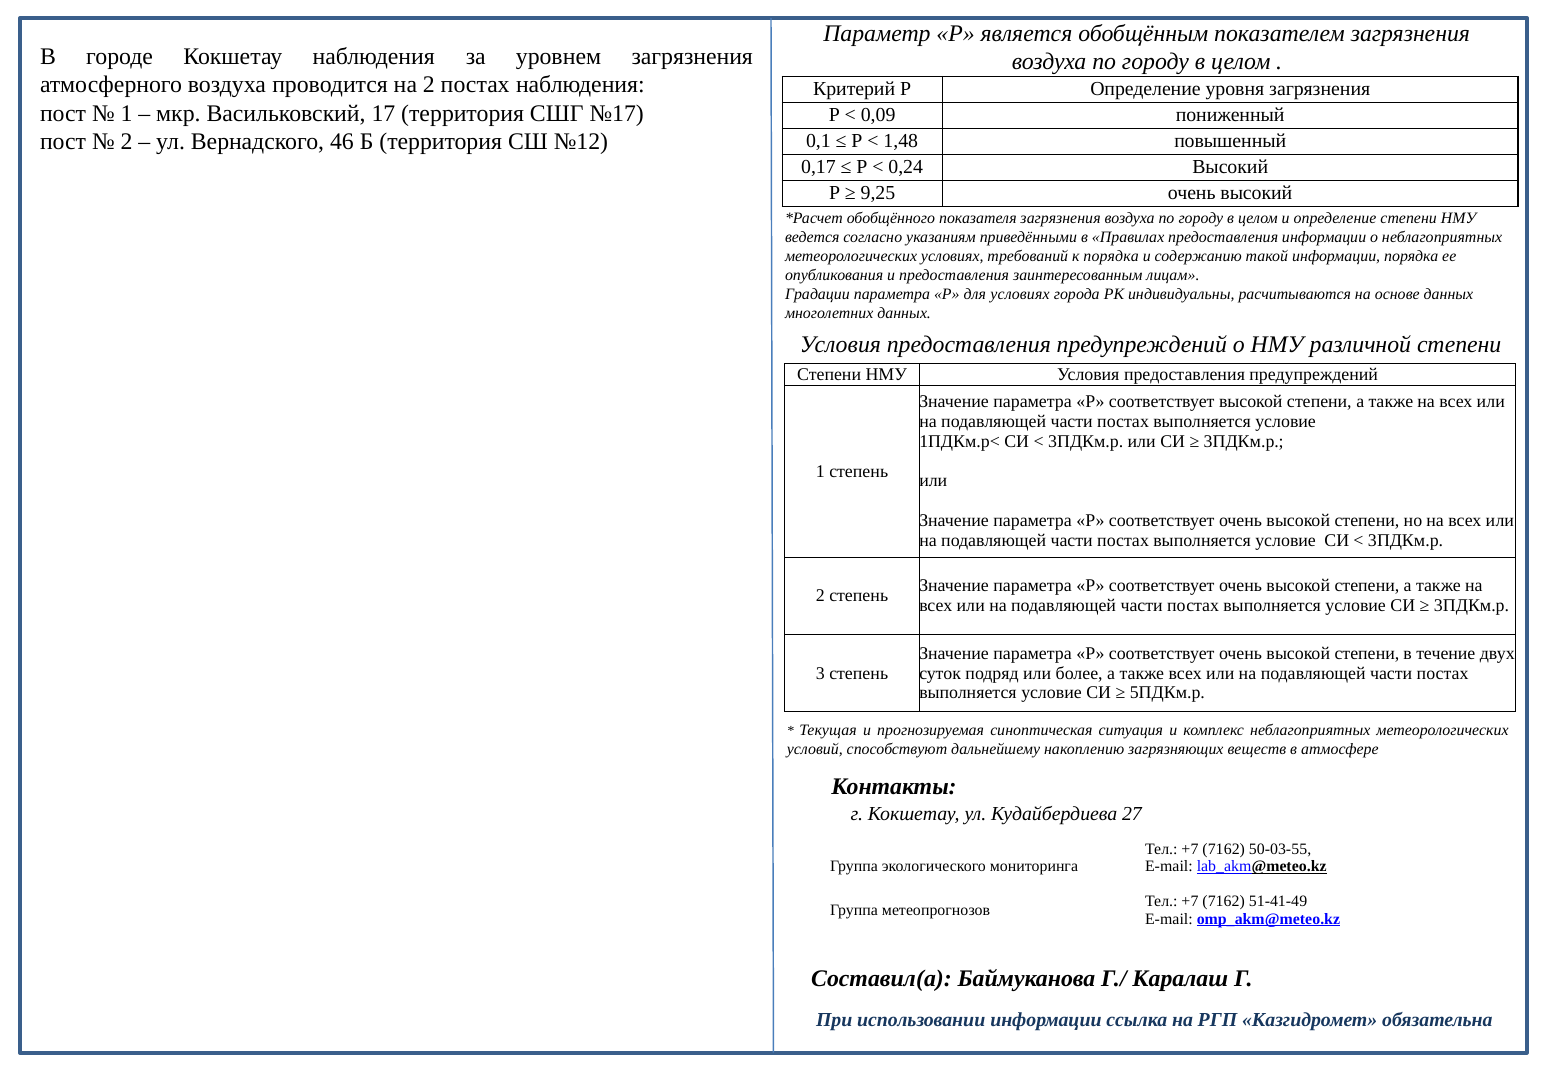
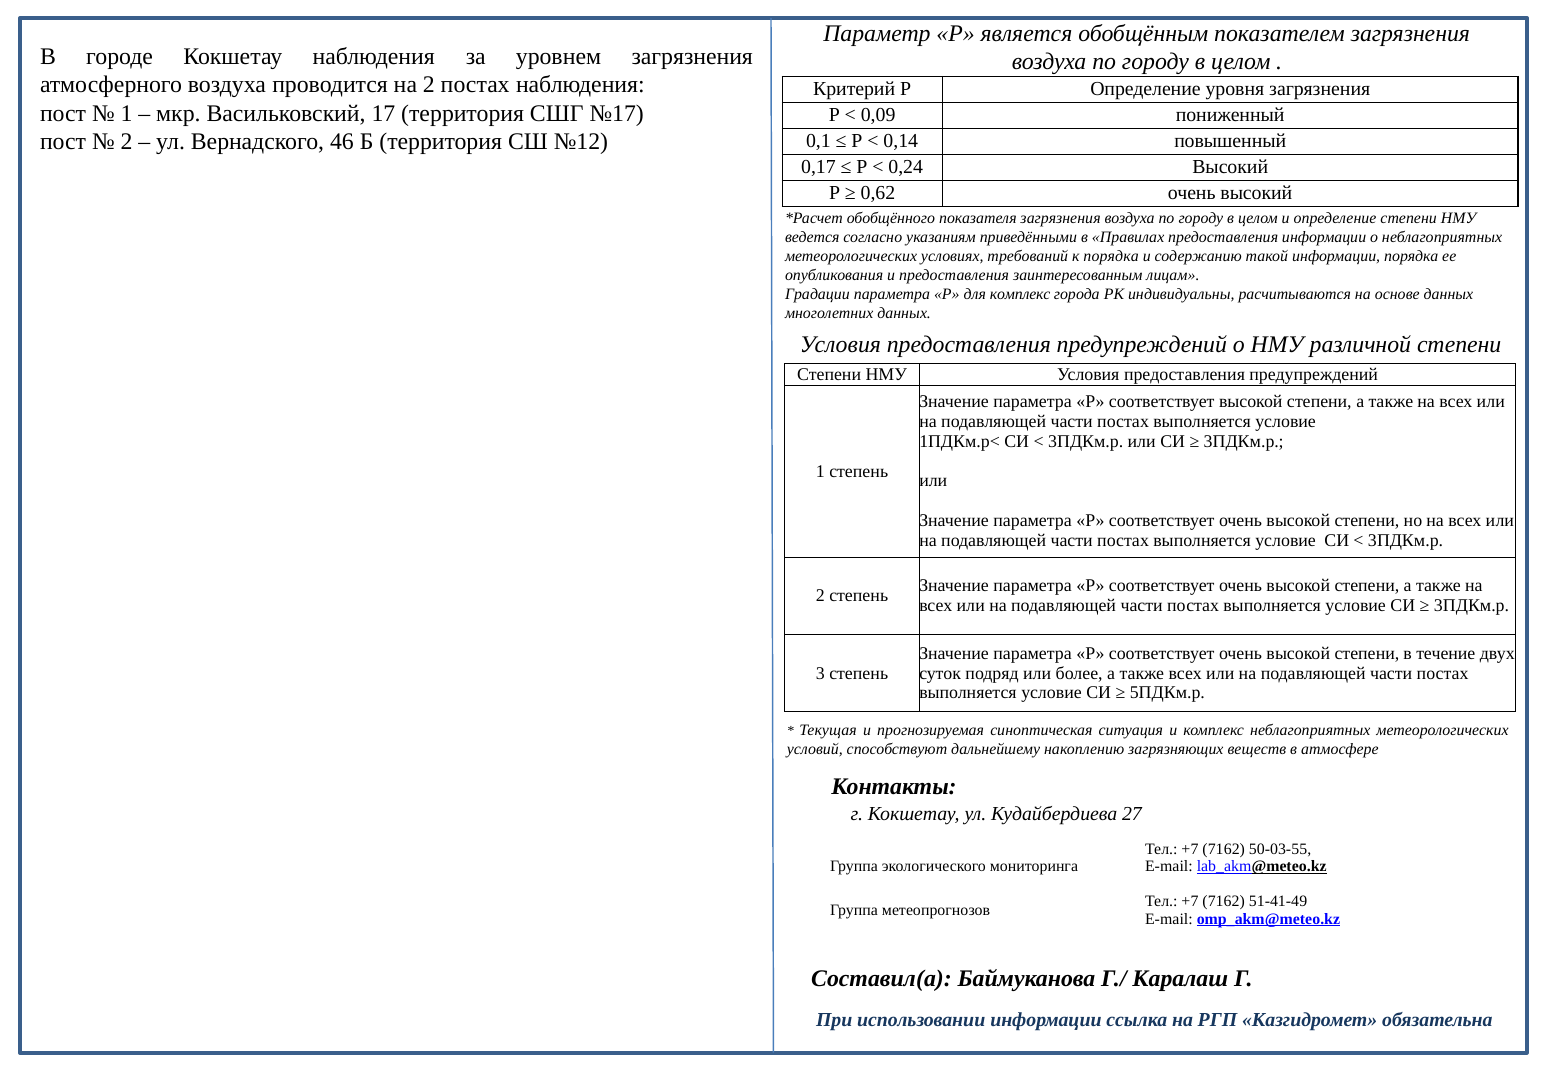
1,48: 1,48 -> 0,14 (901, 141)
9,25: 9,25 -> 0,62 (878, 193)
для условиях: условиях -> комплекс (1020, 295)
